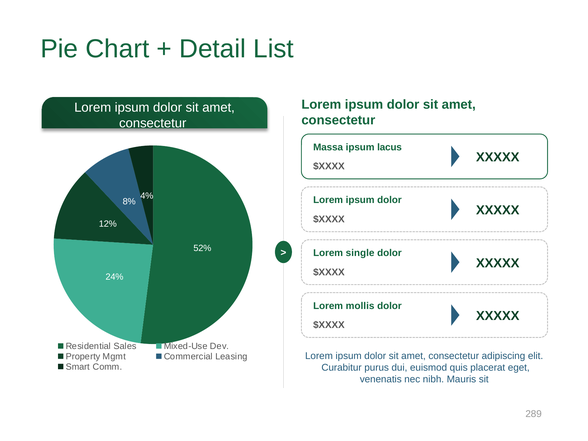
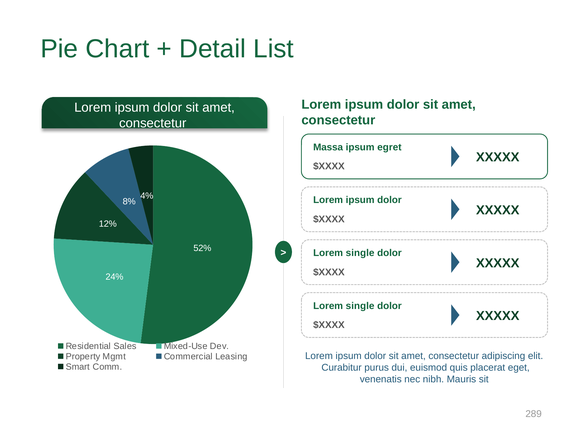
lacus: lacus -> egret (389, 147)
mollis: mollis -> single (360, 306)
